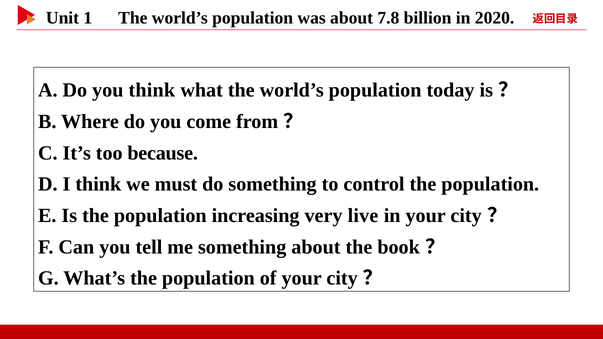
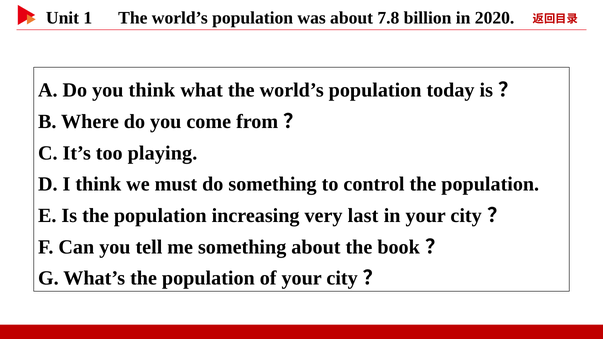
because: because -> playing (162, 153)
live: live -> last (363, 216)
